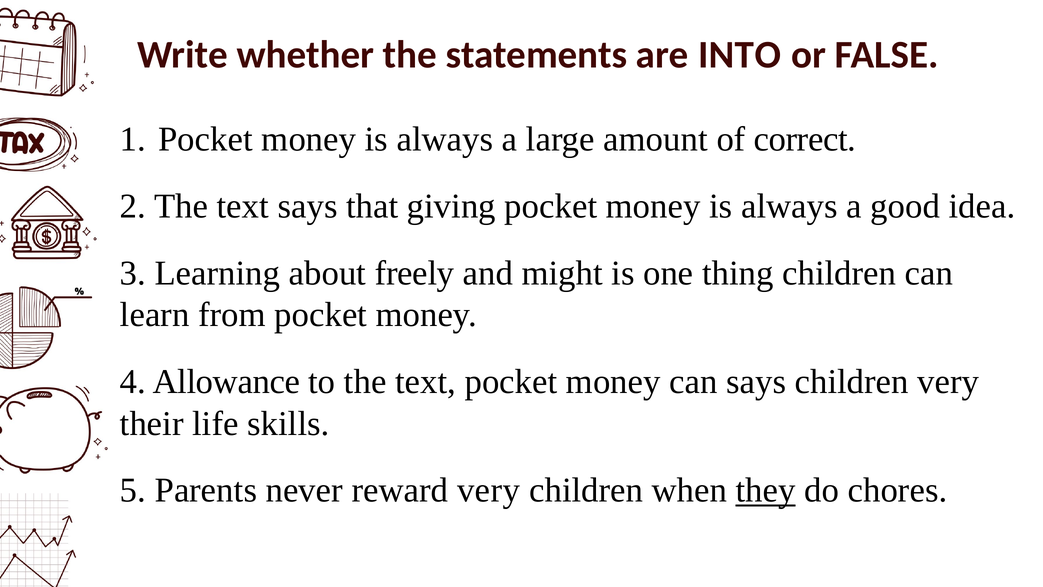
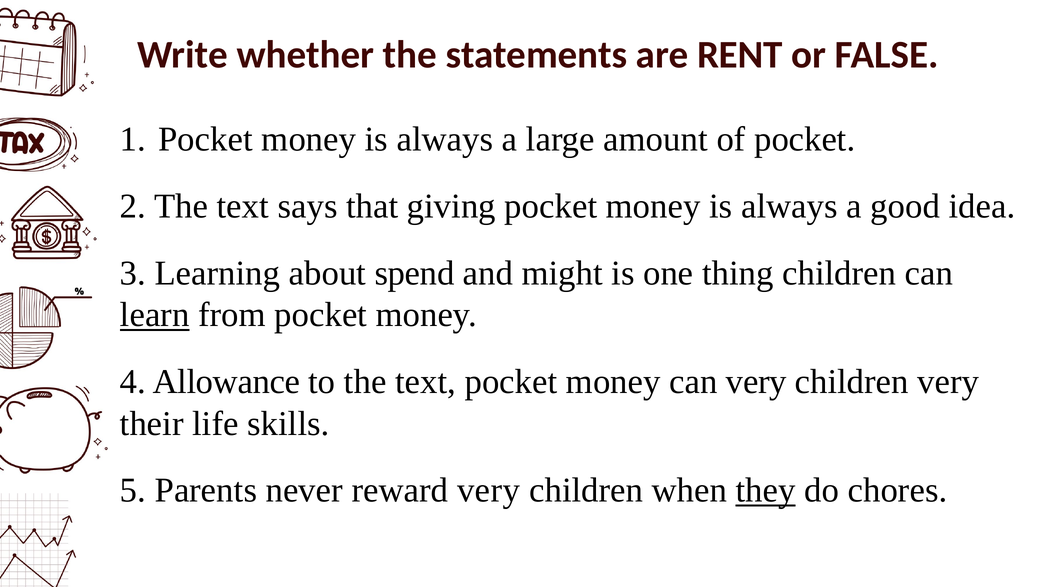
INTO: INTO -> RENT (740, 55)
of correct: correct -> pocket (805, 139)
freely: freely -> spend (415, 273)
learn underline: none -> present (155, 315)
can says: says -> very (756, 382)
